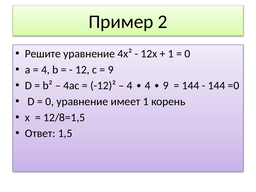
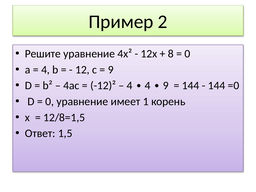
1: 1 -> 8 (171, 54)
